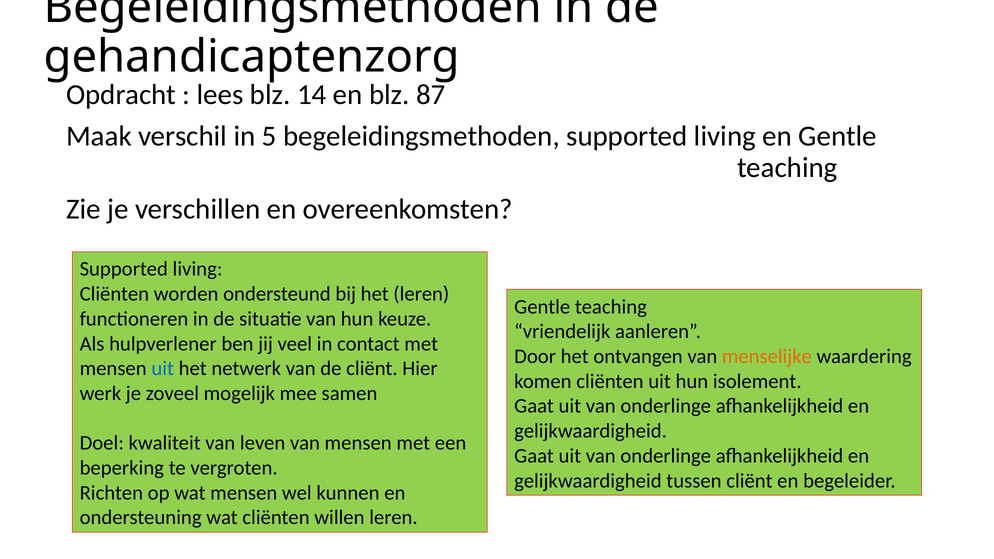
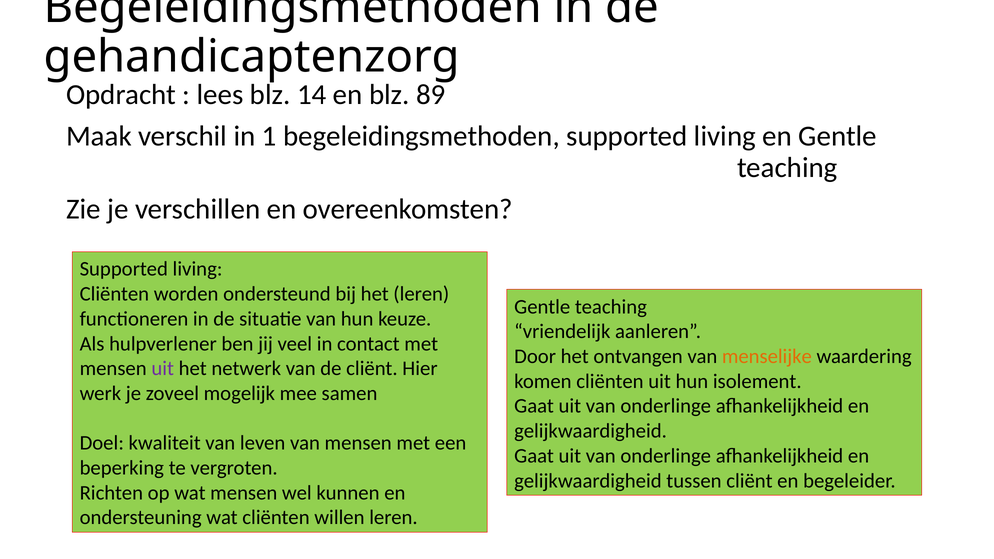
87: 87 -> 89 (431, 95)
5: 5 -> 1 (269, 136)
uit colour: blue -> purple (163, 369)
